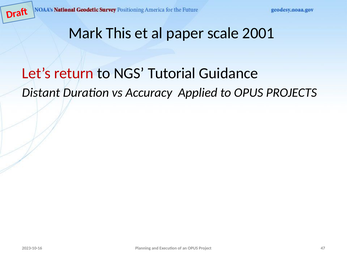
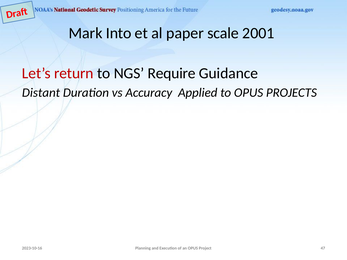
This: This -> Into (119, 33)
Tutorial: Tutorial -> Require (172, 73)
